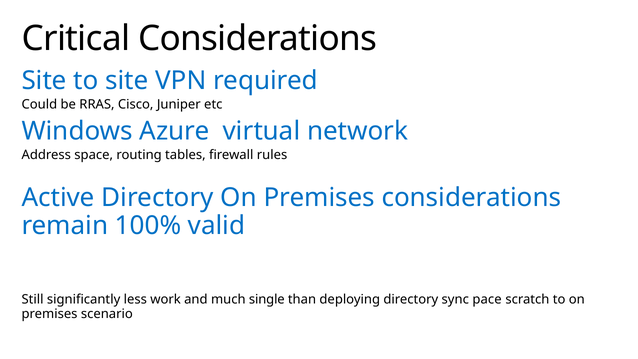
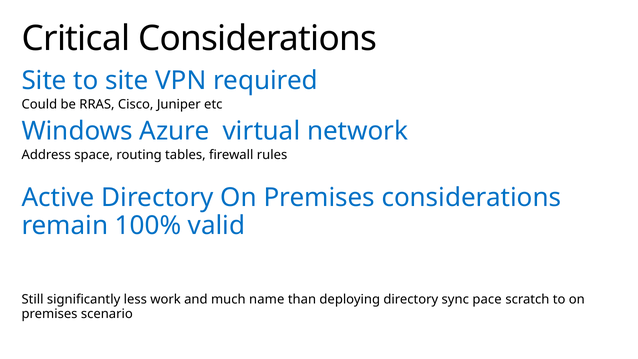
single: single -> name (267, 300)
